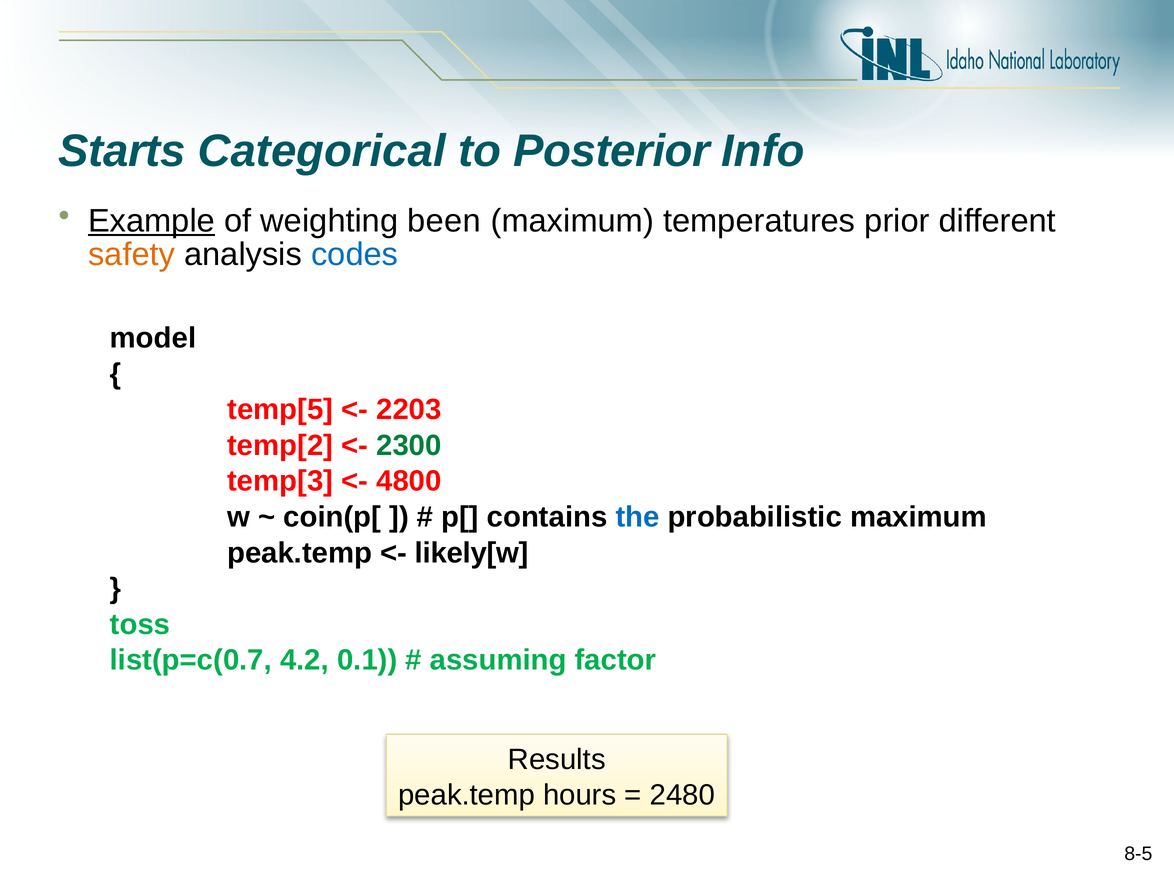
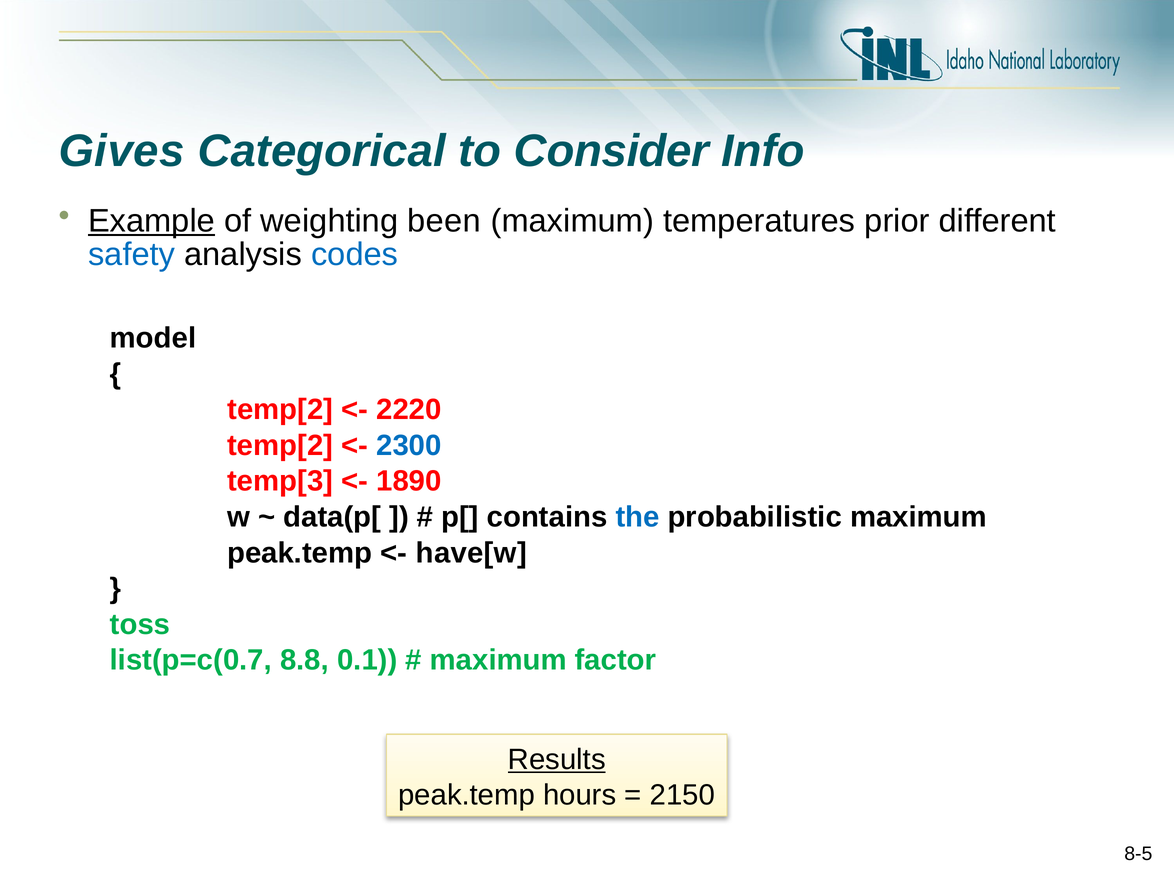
Starts: Starts -> Gives (122, 151)
Posterior: Posterior -> Consider (612, 151)
safety colour: orange -> blue (132, 254)
temp[5: temp[5 -> temp[2 (280, 410)
2203: 2203 -> 2220 (409, 410)
2300 colour: green -> blue (409, 446)
4800: 4800 -> 1890 (409, 481)
coin(p[: coin(p[ -> data(p[ (332, 517)
likely[w: likely[w -> have[w (471, 553)
4.2: 4.2 -> 8.8 (304, 661)
assuming: assuming -> maximum (498, 661)
Results underline: none -> present (557, 760)
2480: 2480 -> 2150 (682, 795)
